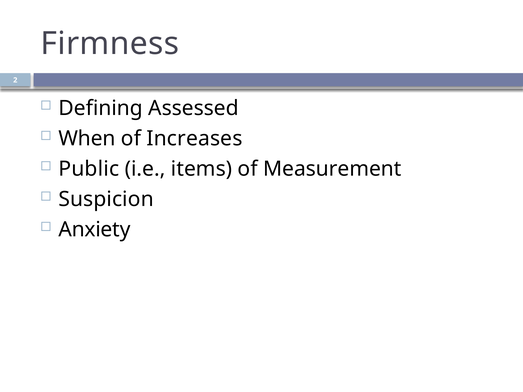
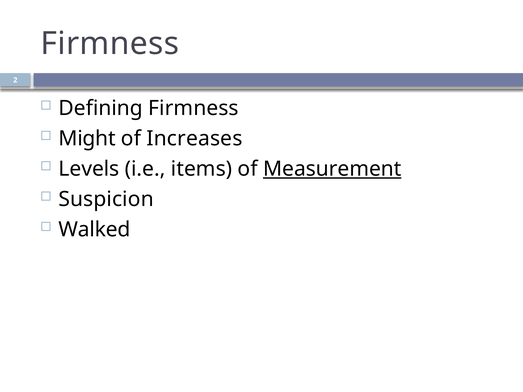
Defining Assessed: Assessed -> Firmness (193, 108)
When: When -> Might (87, 139)
Public: Public -> Levels (89, 169)
Measurement underline: none -> present (332, 169)
Anxiety: Anxiety -> Walked (94, 230)
